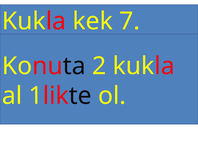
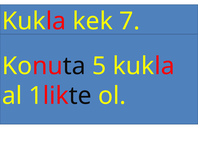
2: 2 -> 5 (99, 66)
